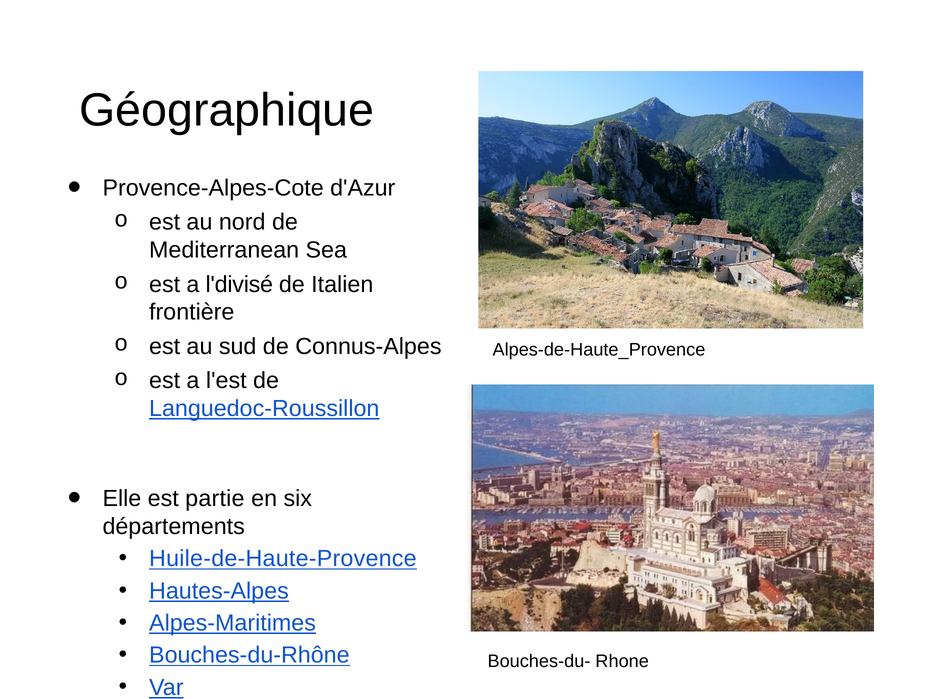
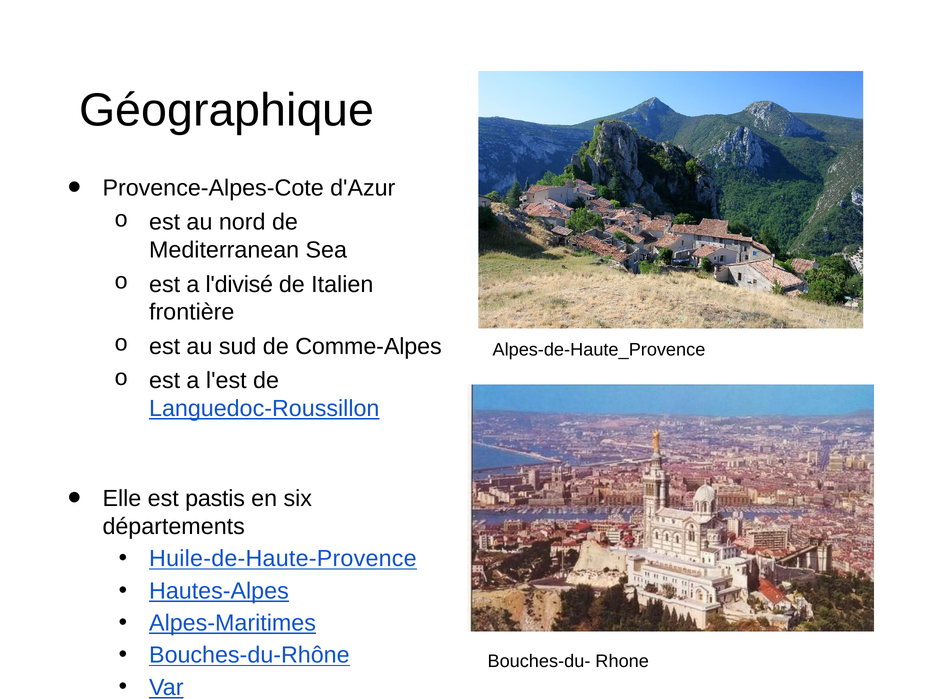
Connus-Alpes: Connus-Alpes -> Comme-Alpes (368, 346)
partie: partie -> pastis (215, 499)
